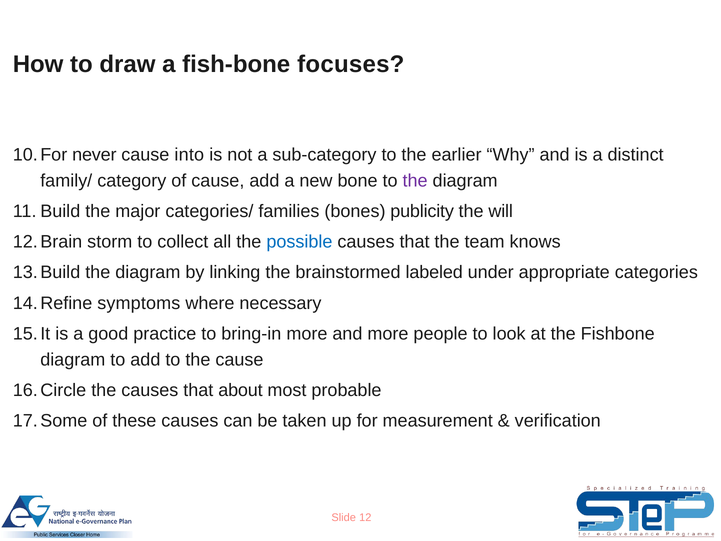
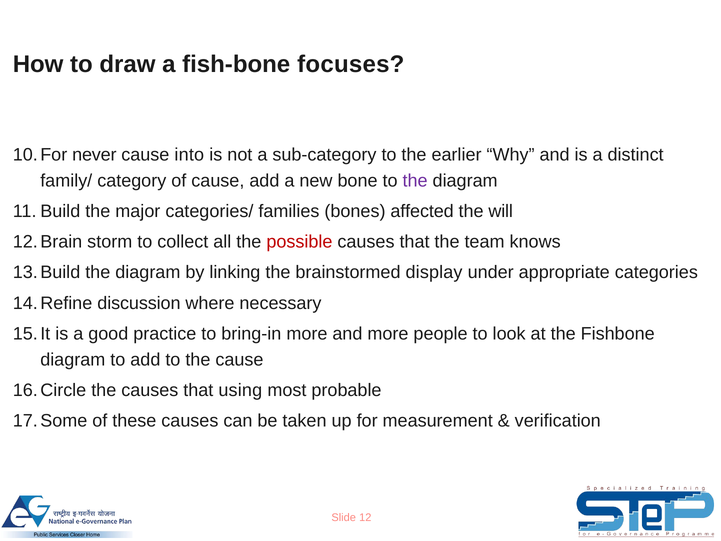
publicity: publicity -> affected (422, 211)
possible colour: blue -> red (299, 242)
labeled: labeled -> display (434, 272)
symptoms: symptoms -> discussion (139, 303)
about: about -> using (240, 390)
